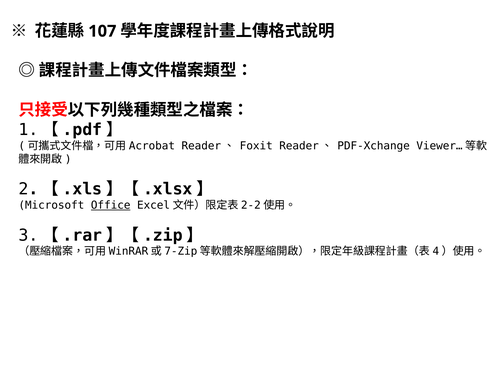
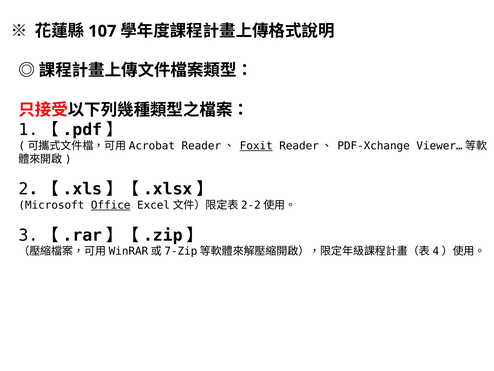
Foxit underline: none -> present (256, 146)
